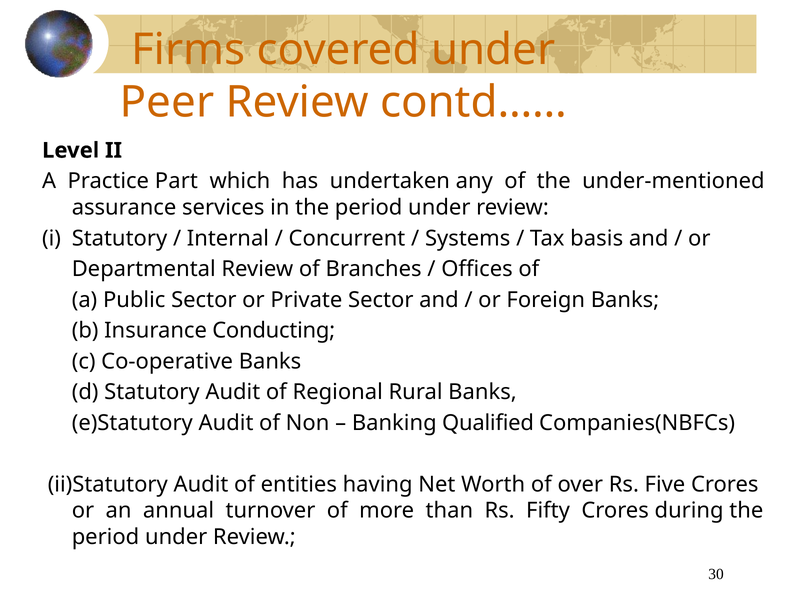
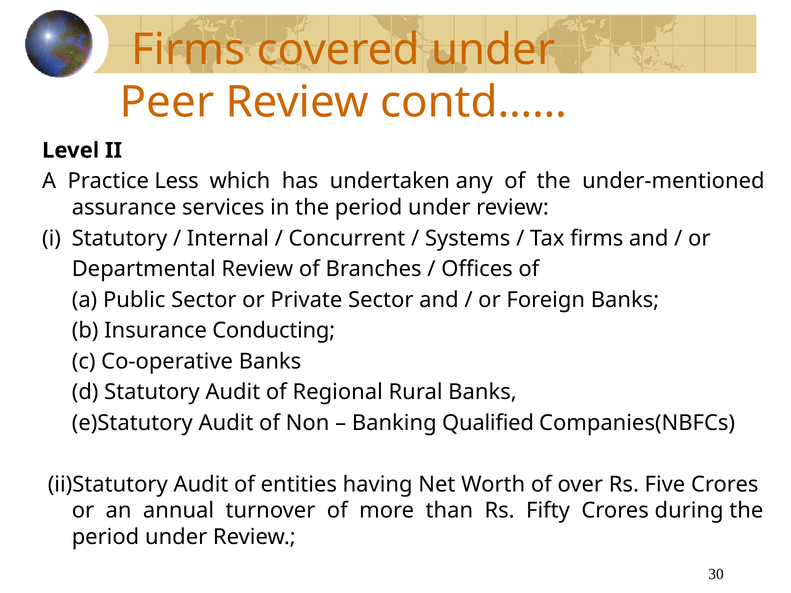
Part: Part -> Less (177, 181)
Tax basis: basis -> firms (597, 238)
